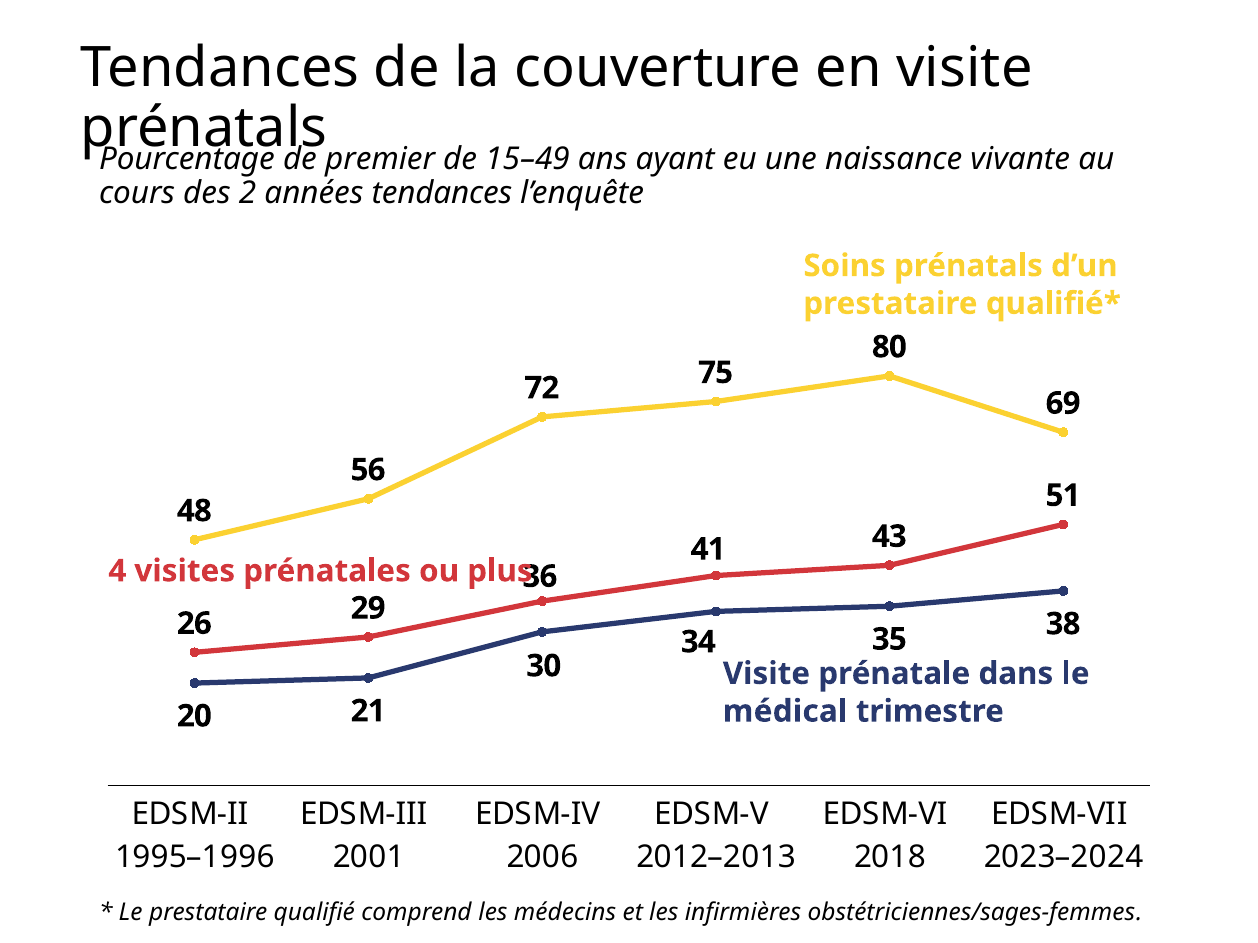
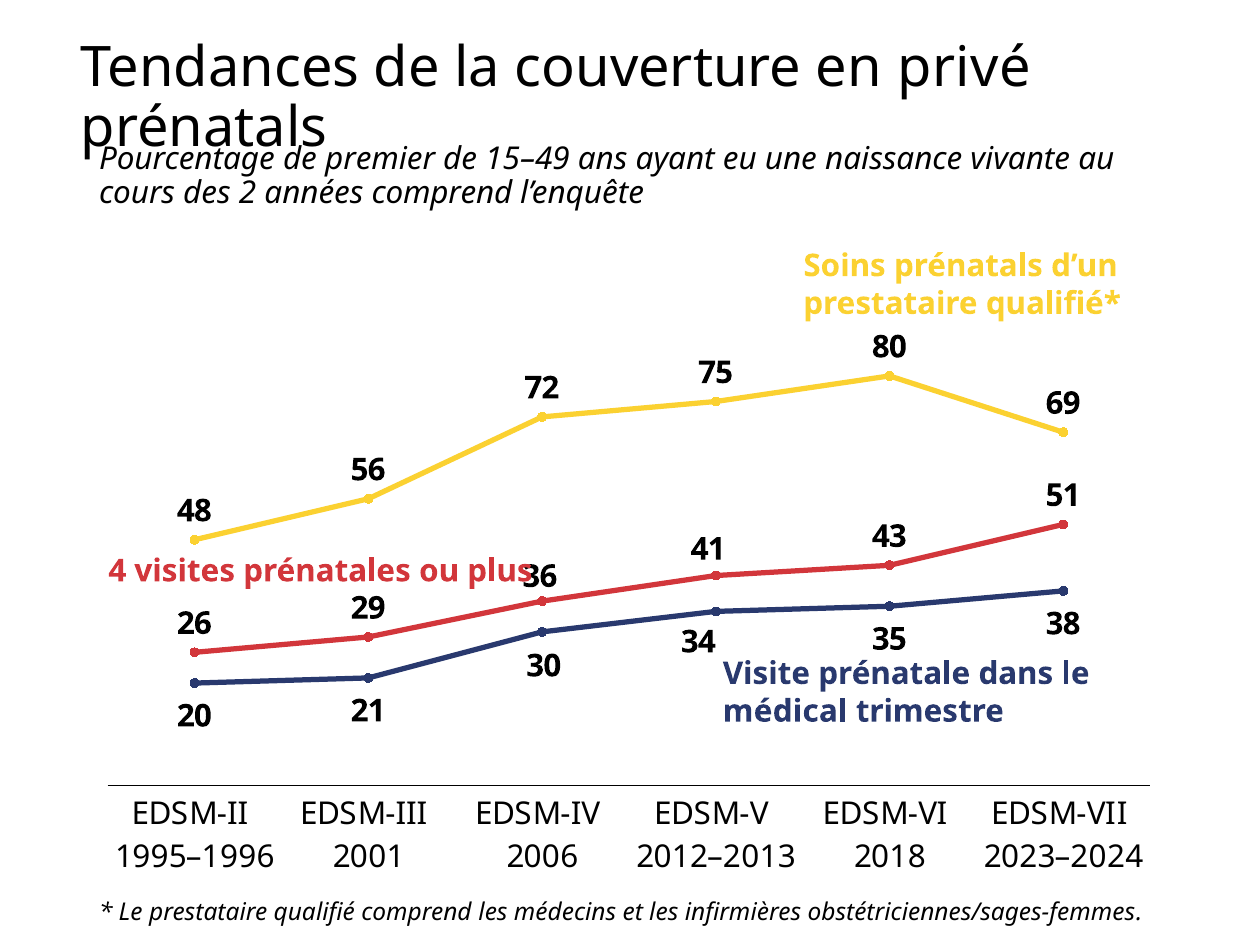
en visite: visite -> privé (964, 68)
années tendances: tendances -> comprend (442, 193)
